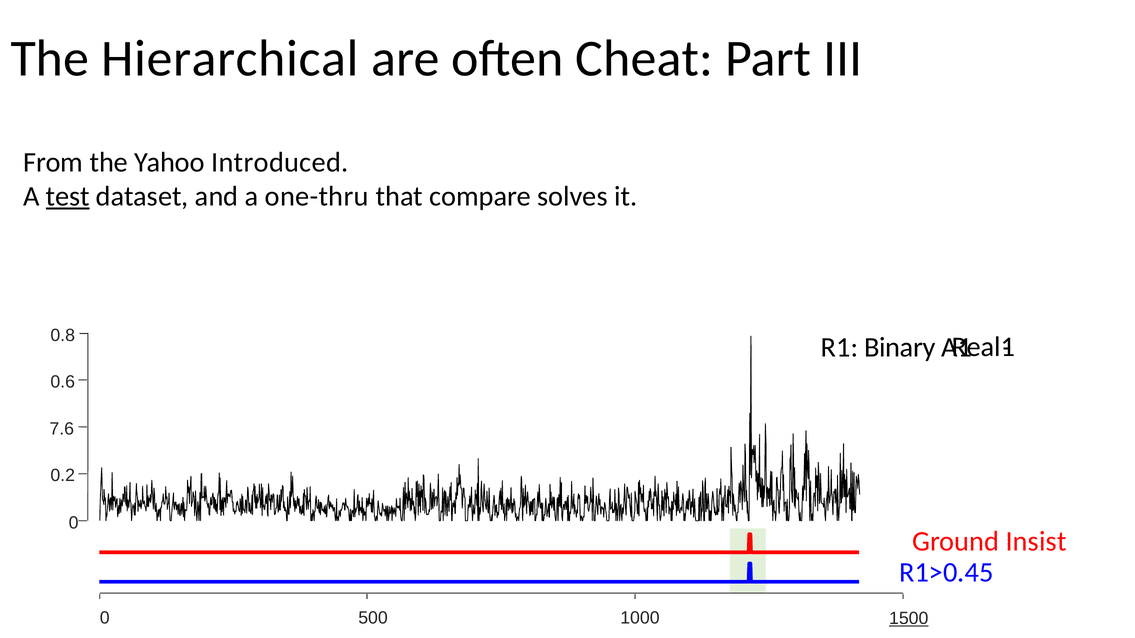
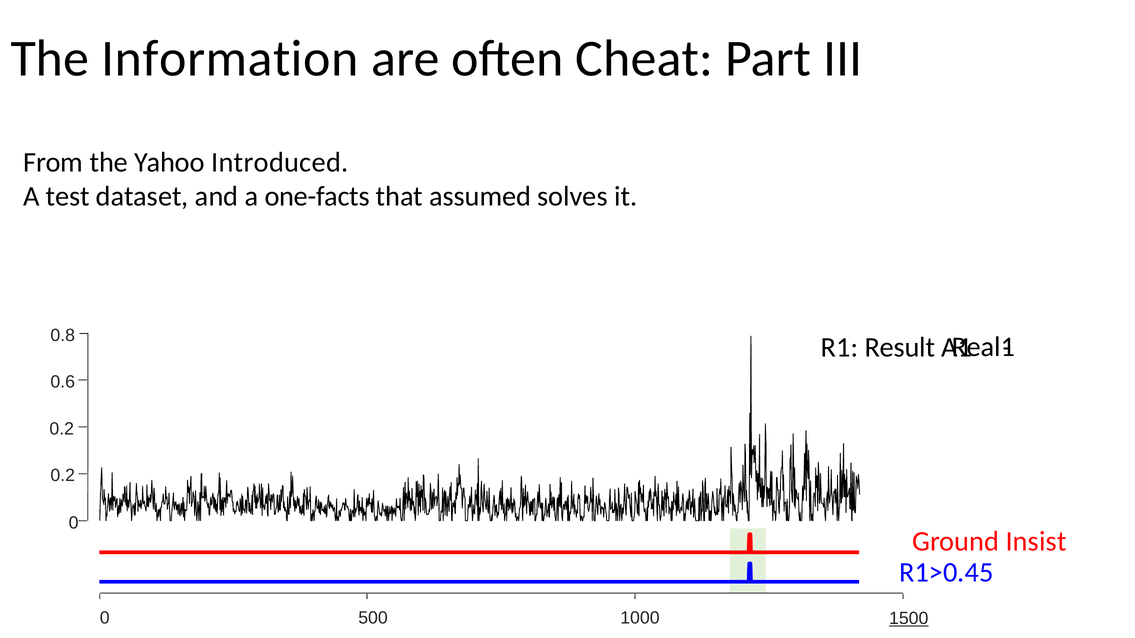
Hierarchical: Hierarchical -> Information (230, 59)
test underline: present -> none (68, 196)
one-thru: one-thru -> one-facts (317, 196)
compare: compare -> assumed (480, 196)
Binary: Binary -> Result (900, 348)
7.6: 7.6 -> 0.2 (62, 429)
